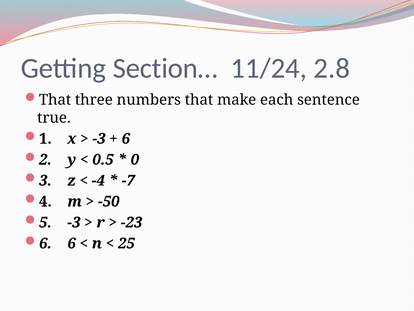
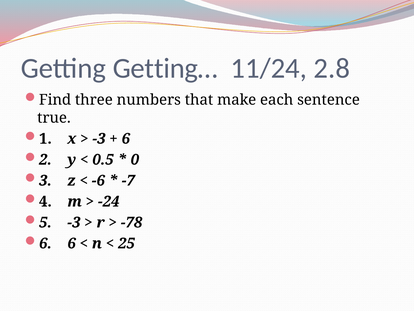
Section…: Section… -> Getting… (165, 68)
That: That -> Find (55, 100)
-4: -4 -> -6 (98, 180)
-50: -50 -> -24 (109, 201)
-23: -23 -> -78 (132, 222)
